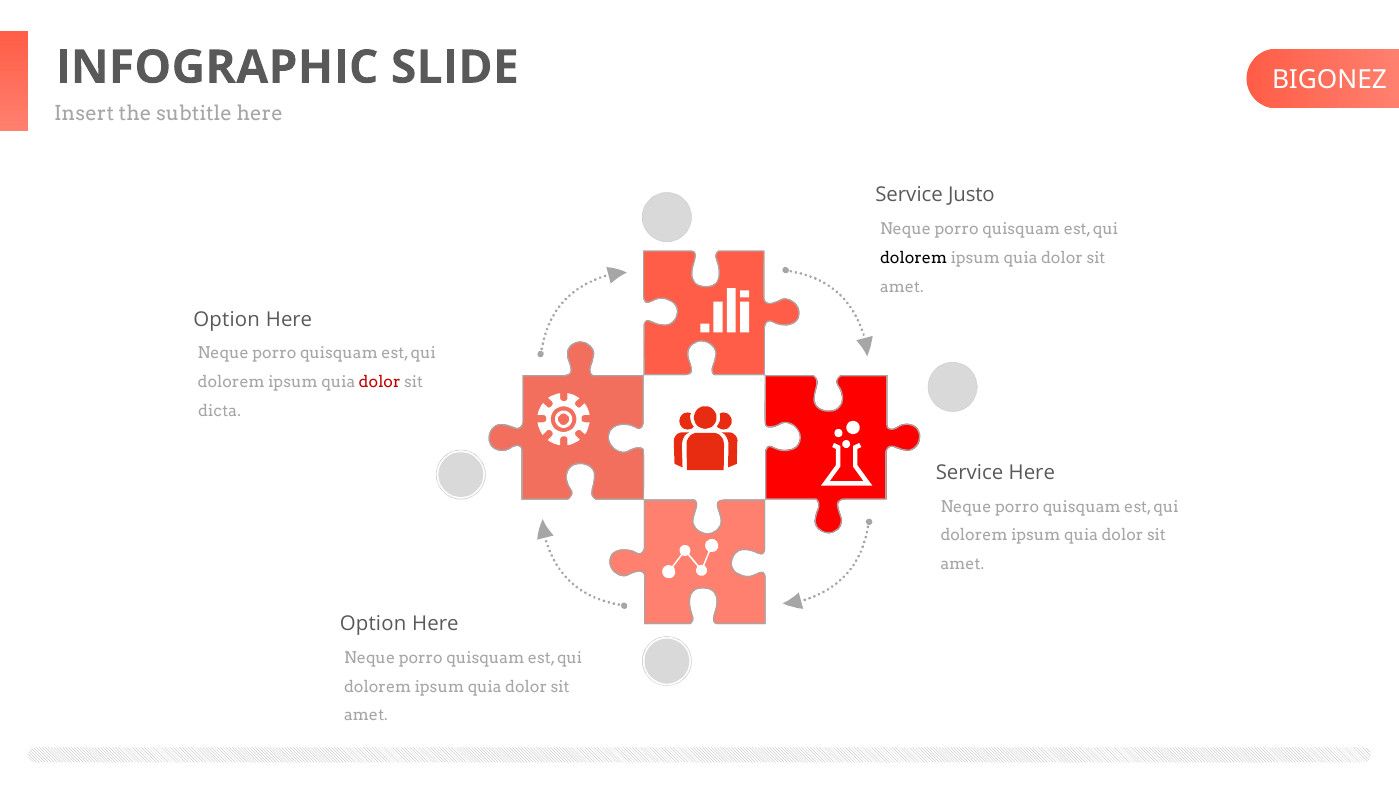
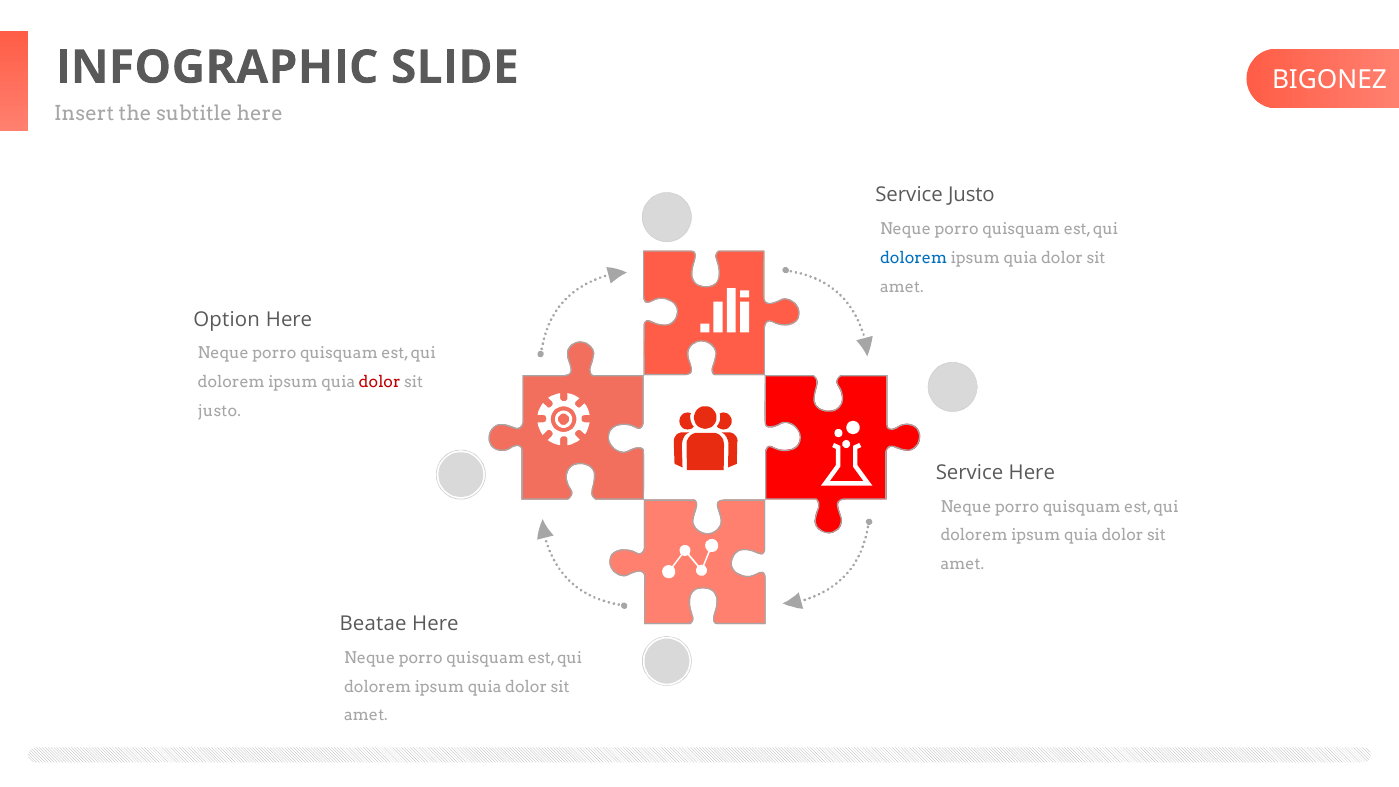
dolorem colour: black -> blue (914, 258)
dicta: dicta -> justo (219, 411)
Option: Option -> Beatae (373, 624)
